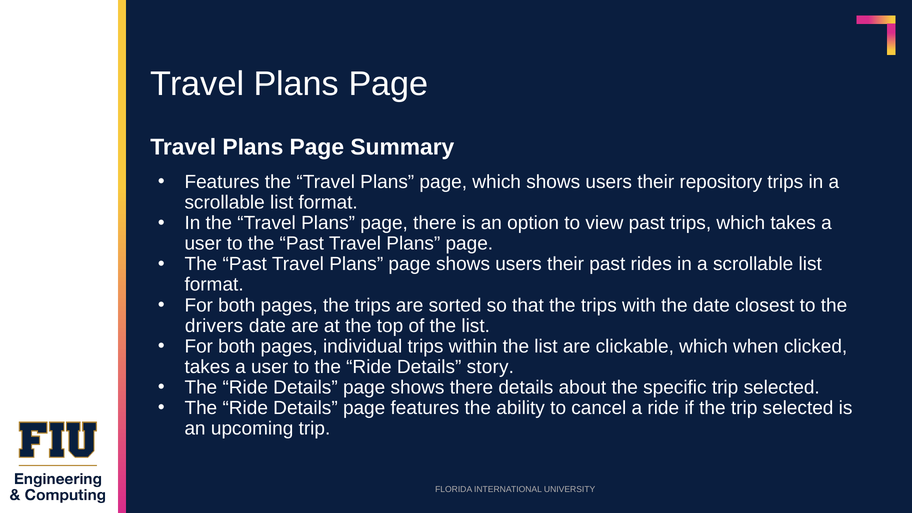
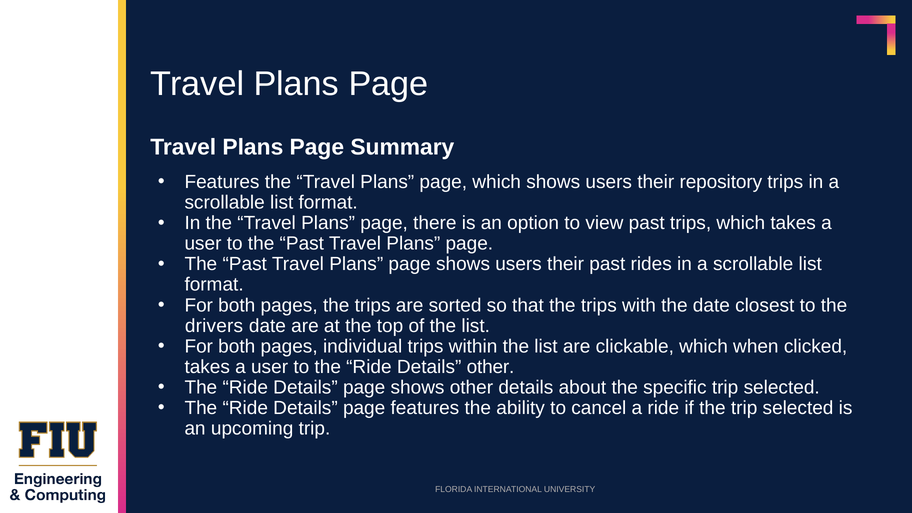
Details story: story -> other (491, 367)
shows there: there -> other (471, 387)
